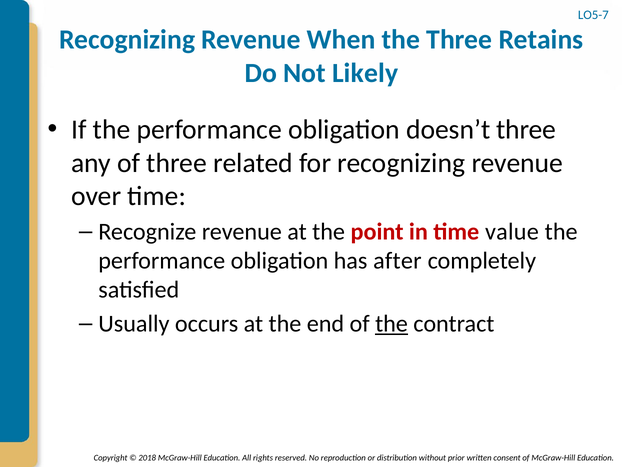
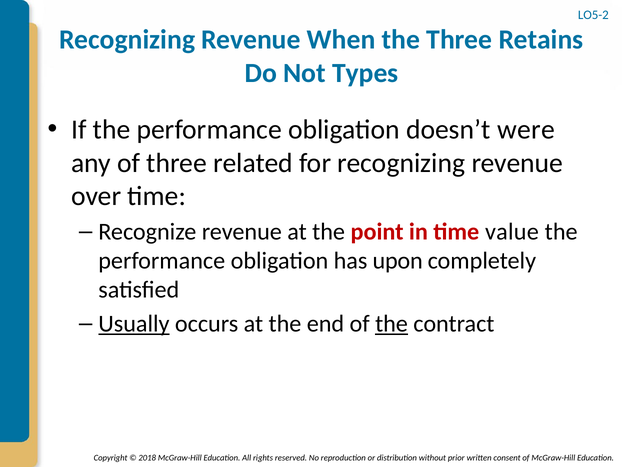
LO5-7: LO5-7 -> LO5-2 (593, 15)
Likely: Likely -> Types (365, 73)
doesn’t three: three -> were (526, 130)
after: after -> upon (398, 261)
Usually underline: none -> present (134, 323)
